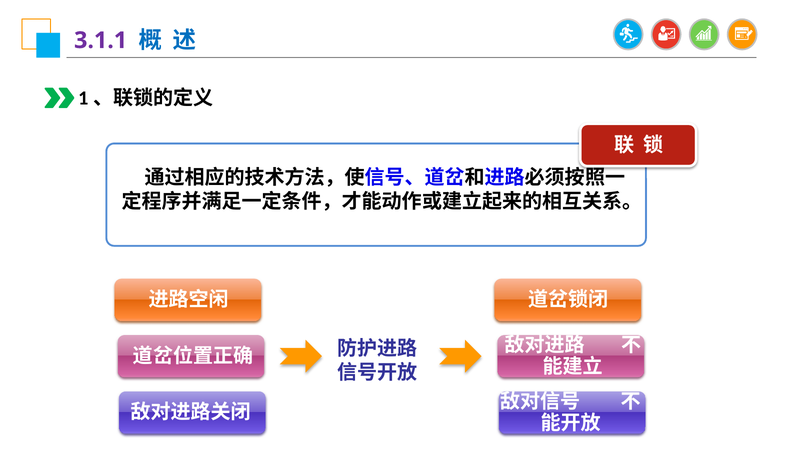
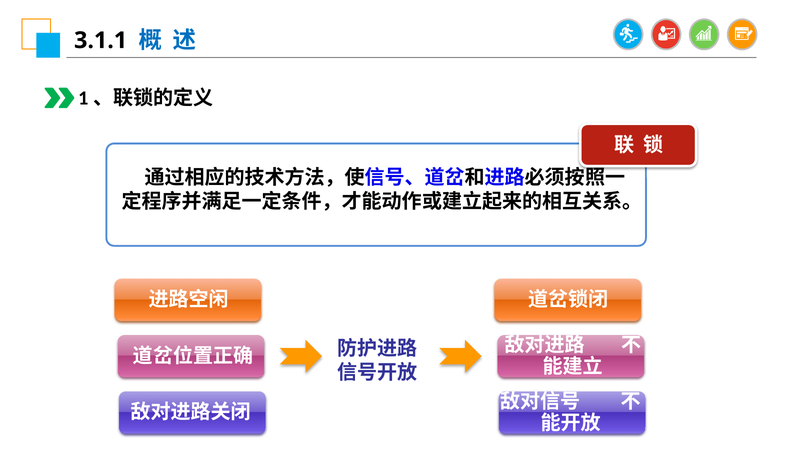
3.1.1 colour: purple -> black (101, 40)
